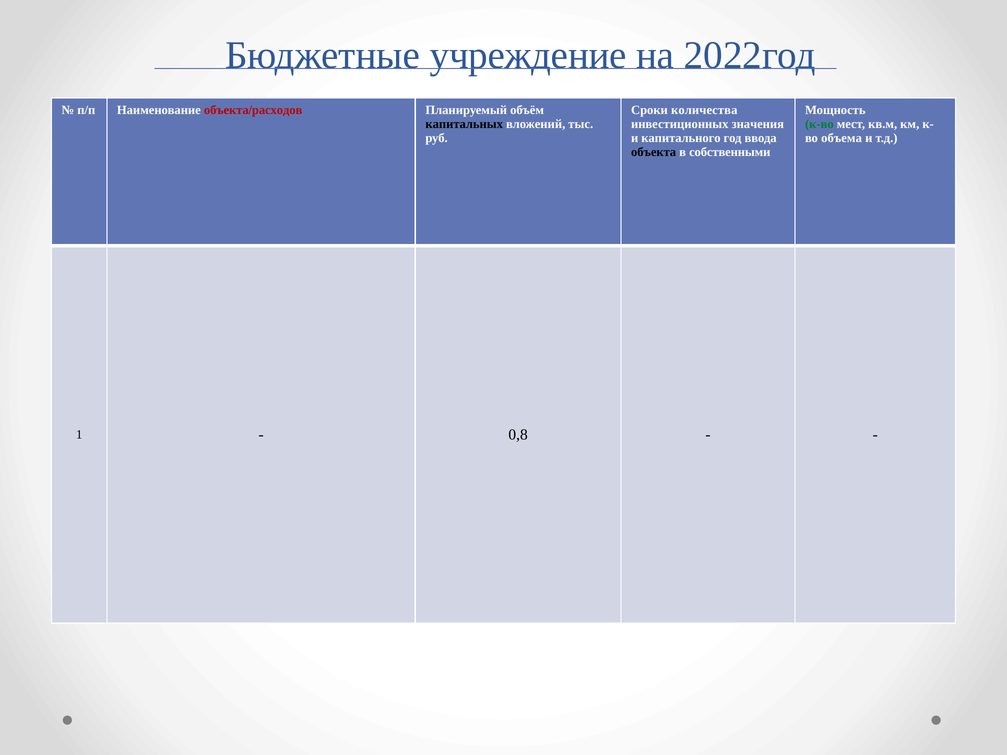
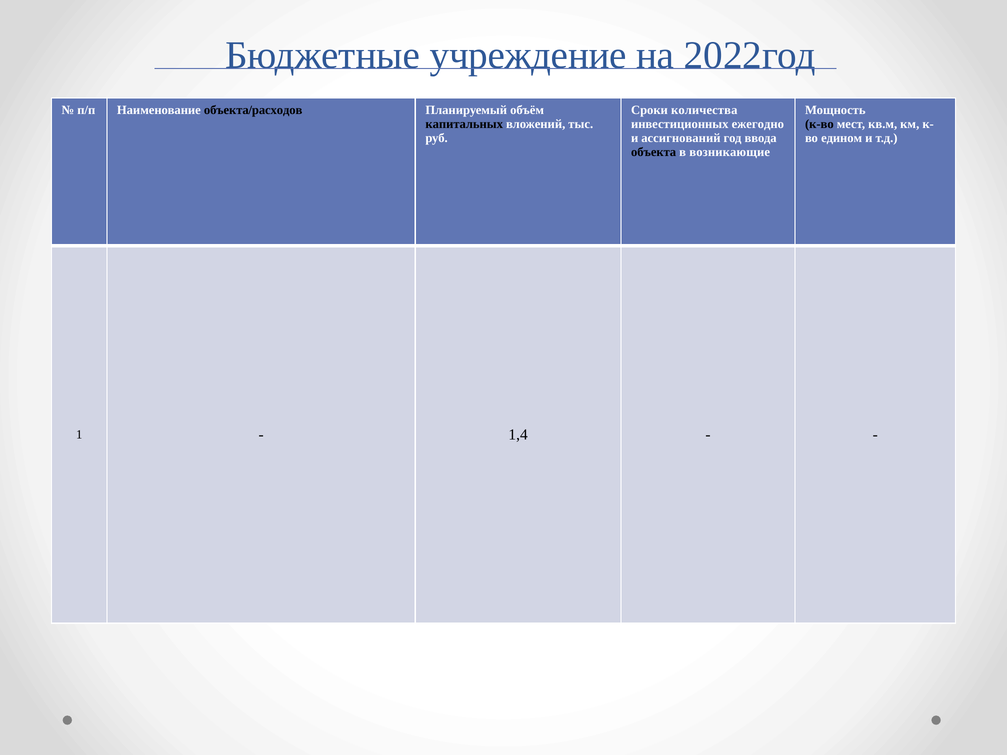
объекта/расходов colour: red -> black (253, 110)
значения: значения -> ежегодно (758, 124)
к-во colour: green -> black (819, 124)
капитального: капитального -> ассигнований (681, 138)
объема: объема -> едином (842, 138)
собственными: собственными -> возникающие (730, 152)
0,8: 0,8 -> 1,4 (518, 435)
